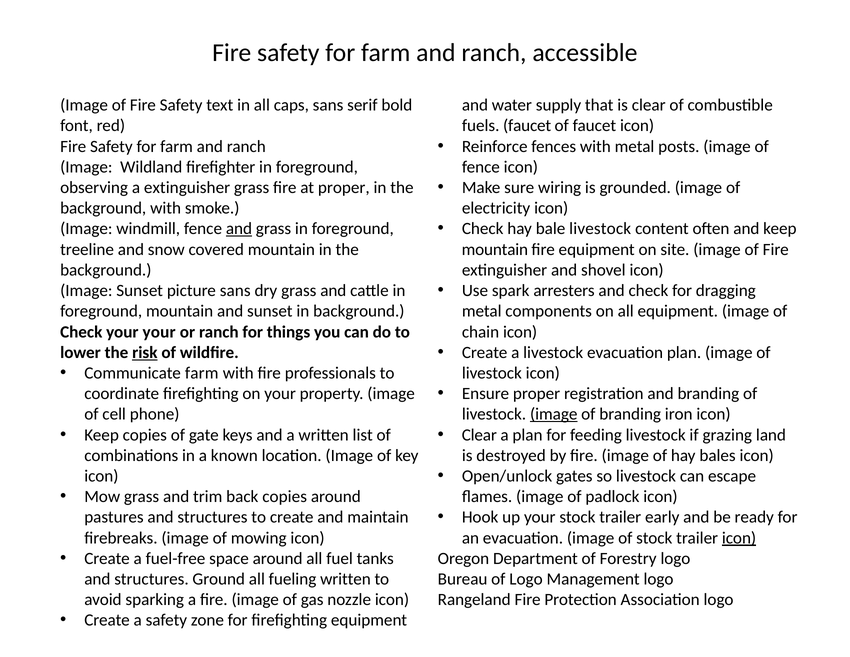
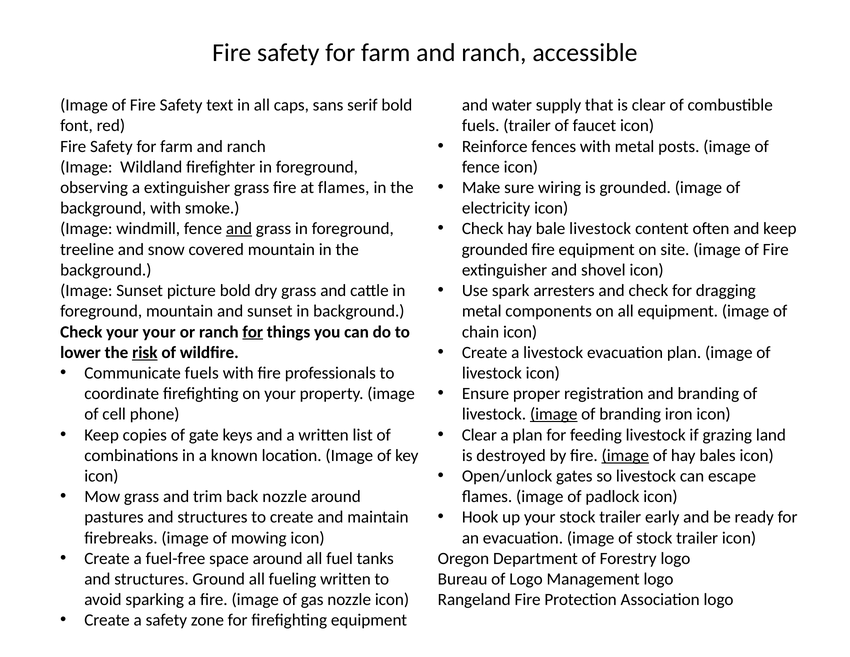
fuels faucet: faucet -> trailer (527, 126)
at proper: proper -> flames (344, 188)
mountain: mountain -> grounded (495, 249)
picture sans: sans -> bold (235, 291)
for underline: none -> present (253, 332)
Communicate farm: farm -> fuels (202, 373)
image underline: none -> present (625, 455)
back copies: copies -> nozzle (285, 497)
icon underline: present -> none (739, 538)
